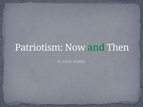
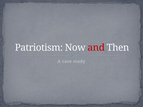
and colour: green -> red (96, 48)
